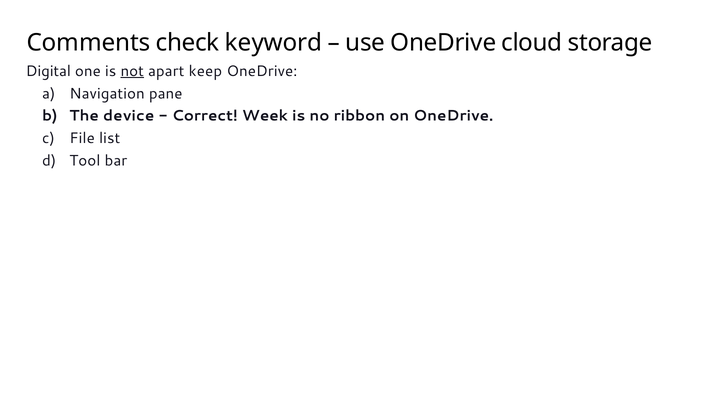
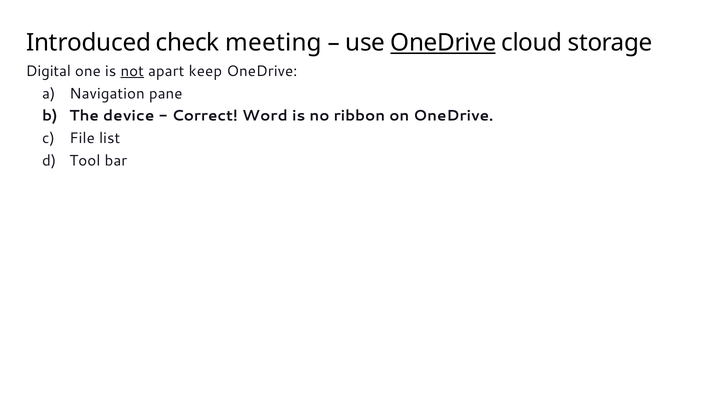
Comments: Comments -> Introduced (89, 43)
keyword: keyword -> meeting (274, 43)
OneDrive underline: none -> present (443, 43)
Week: Week -> Word (265, 116)
